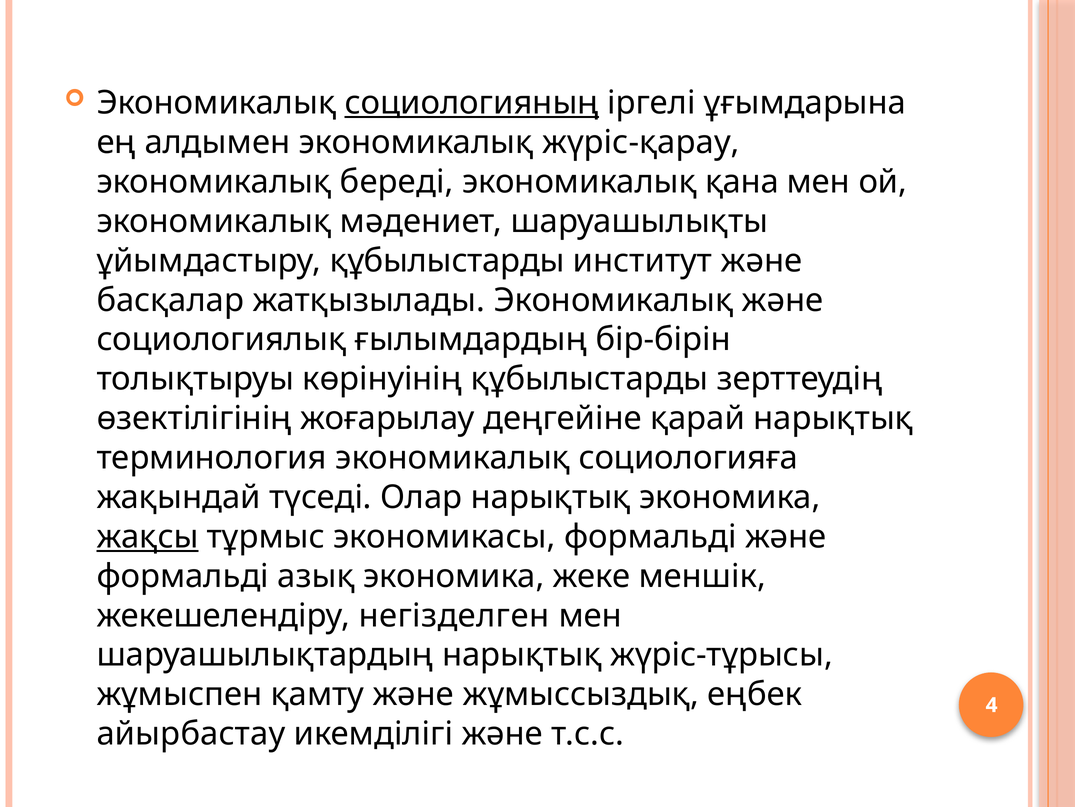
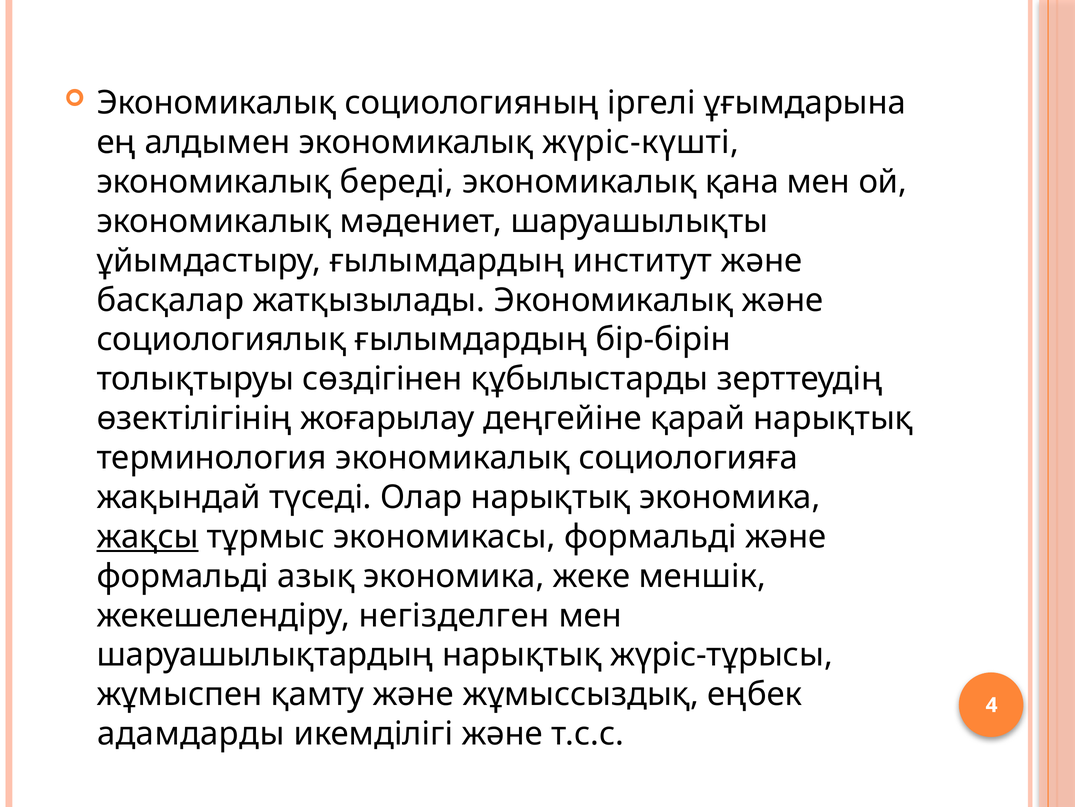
социологияның underline: present -> none (472, 103)
жүріс-қарау: жүріс-қарау -> жүріс-күшті (641, 142)
ұйымдастыру құбылыстарды: құбылыстарды -> ғылымдардың (447, 260)
көрінуінің: көрінуінің -> сөздігінен (382, 379)
айырбастау: айырбастау -> адамдарды (191, 733)
